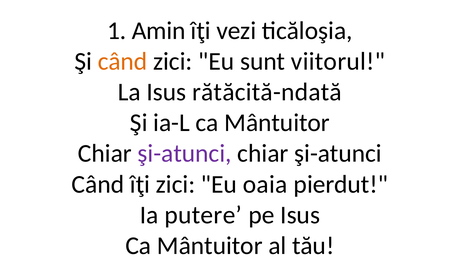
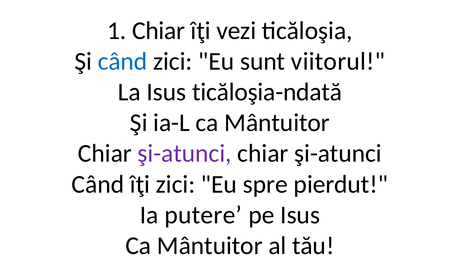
1 Amin: Amin -> Chiar (159, 31)
când colour: orange -> blue (123, 61)
rătăcită-ndată: rătăcită-ndată -> ticăloşia-ndată (267, 92)
oaia: oaia -> spre (265, 184)
